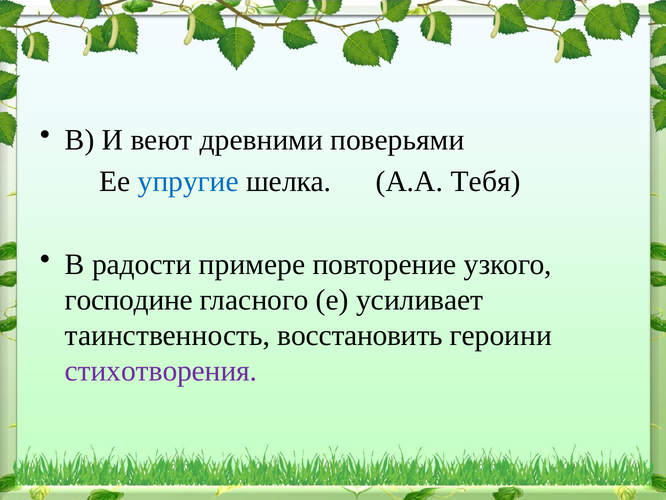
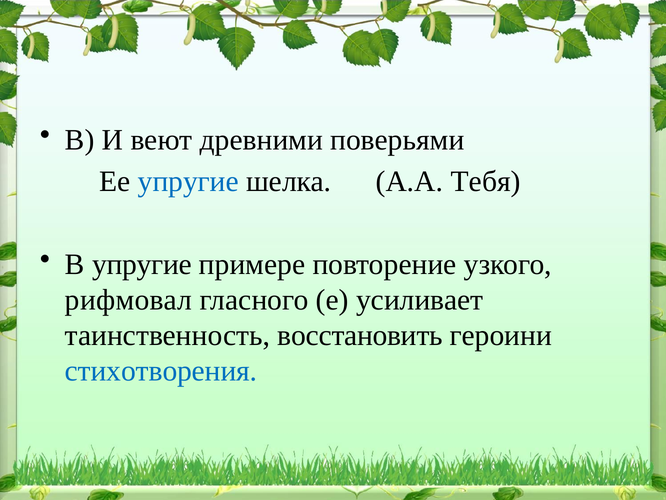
В радости: радости -> упругие (142, 264)
господине: господине -> рифмовал (129, 300)
стихотворения colour: purple -> blue (161, 371)
